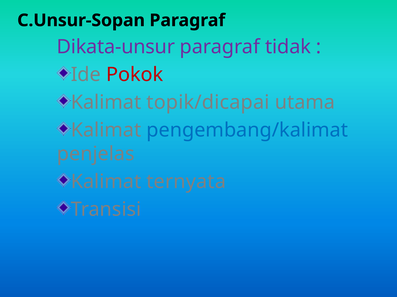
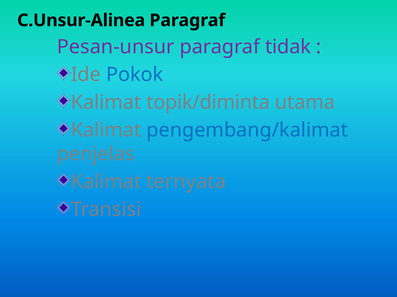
C.Unsur-Sopan: C.Unsur-Sopan -> C.Unsur-Alinea (81, 20)
Dikata-unsur: Dikata-unsur -> Pesan-unsur (116, 47)
Pokok colour: red -> blue (135, 75)
topik/dicapai: topik/dicapai -> topik/diminta (208, 103)
